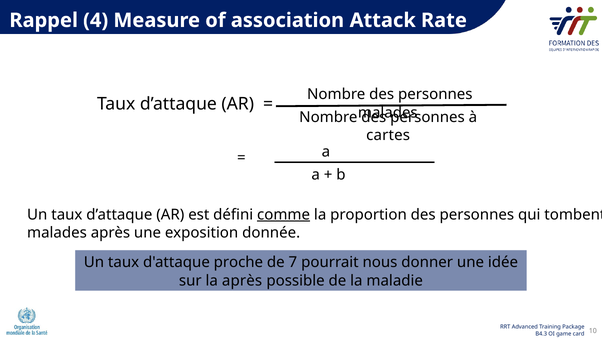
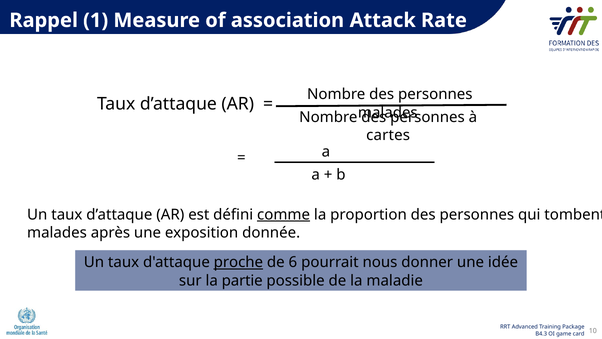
4: 4 -> 1 (96, 20)
proche underline: none -> present (238, 262)
7: 7 -> 6 (293, 262)
la après: après -> partie (242, 280)
